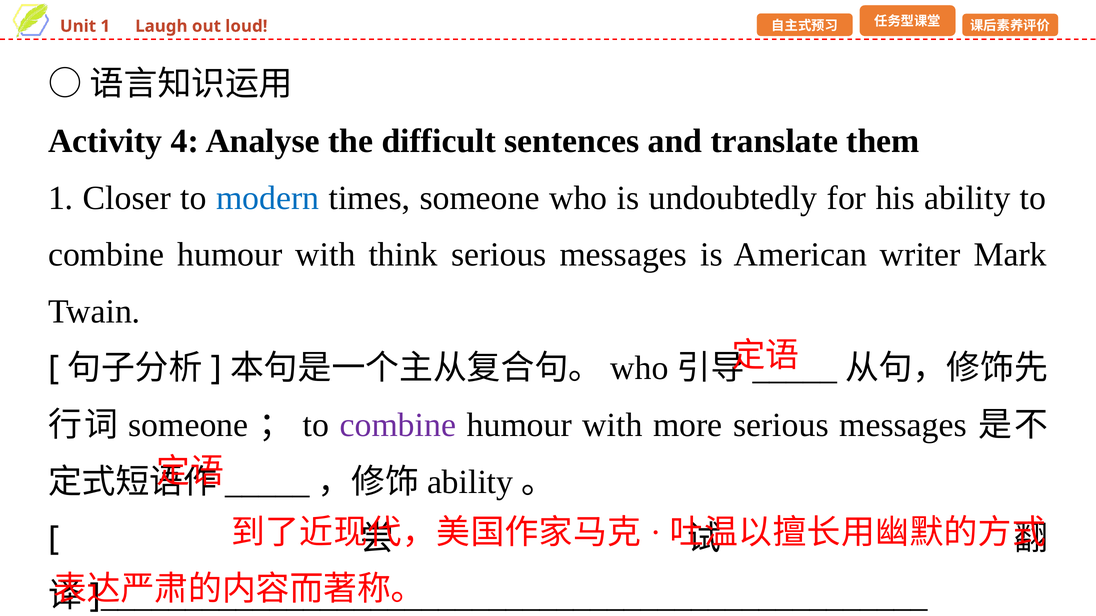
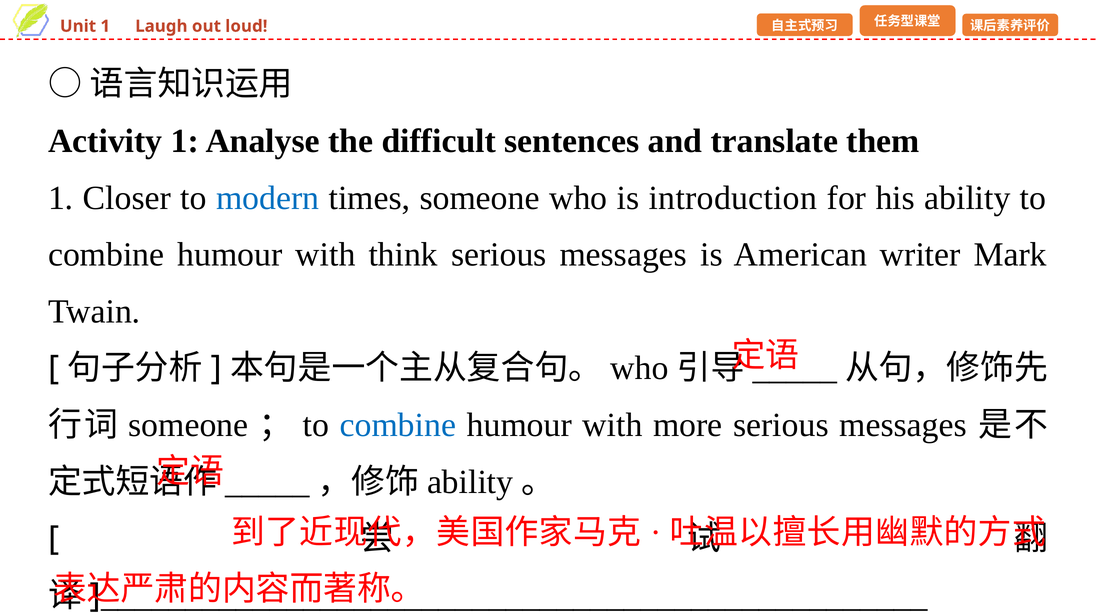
Activity 4: 4 -> 1 (185, 141)
undoubtedly: undoubtedly -> introduction (733, 198)
combine colour: purple -> blue (398, 425)
